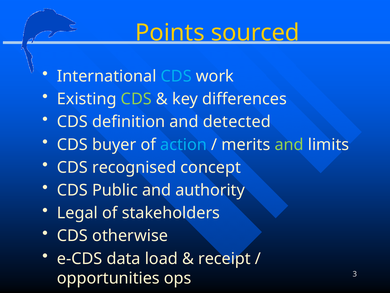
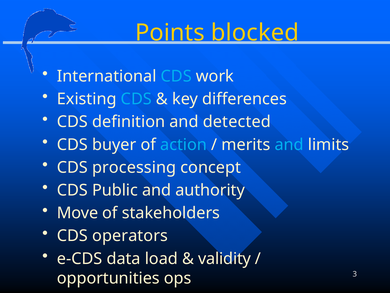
sourced: sourced -> blocked (255, 33)
CDS colour: light green -> light blue (136, 99)
and colour: light green -> light blue (289, 144)
recognised: recognised -> processing (134, 167)
Legal: Legal -> Move (78, 213)
otherwise: otherwise -> operators (130, 235)
receipt: receipt -> validity (225, 258)
